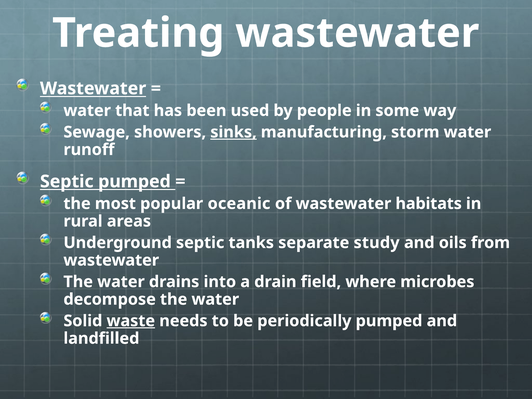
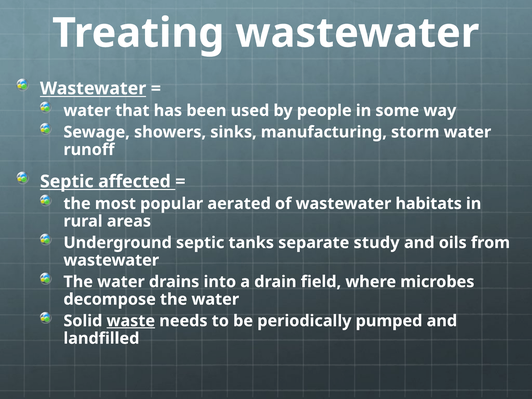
sinks underline: present -> none (234, 132)
Septic pumped: pumped -> affected (134, 181)
oceanic: oceanic -> aerated (239, 204)
